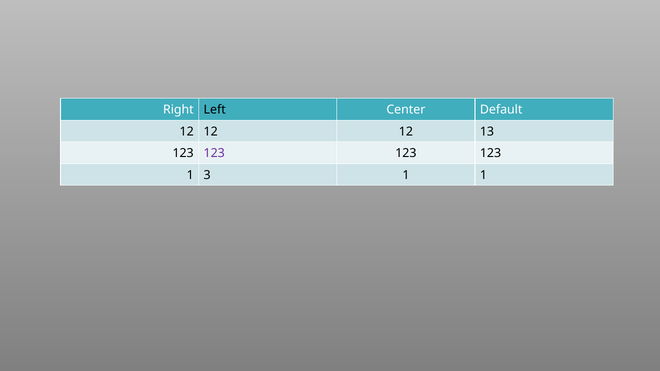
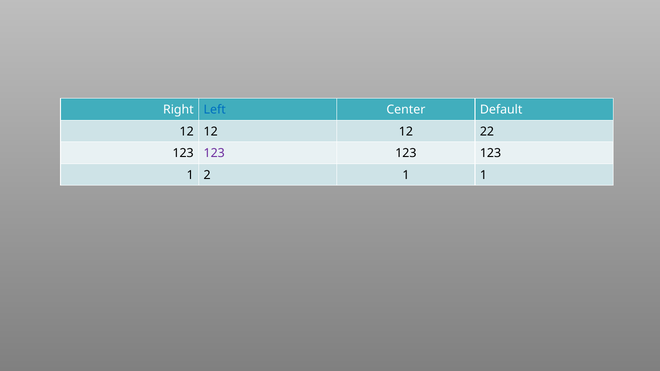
Left colour: black -> blue (215, 110)
13: 13 -> 22 (487, 132)
3: 3 -> 2 (207, 175)
